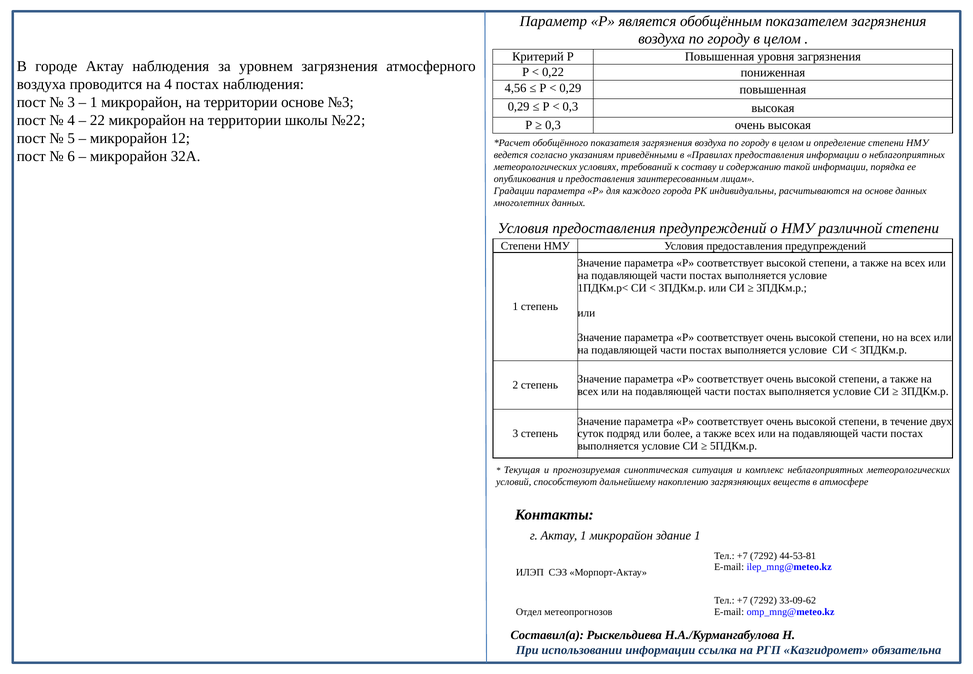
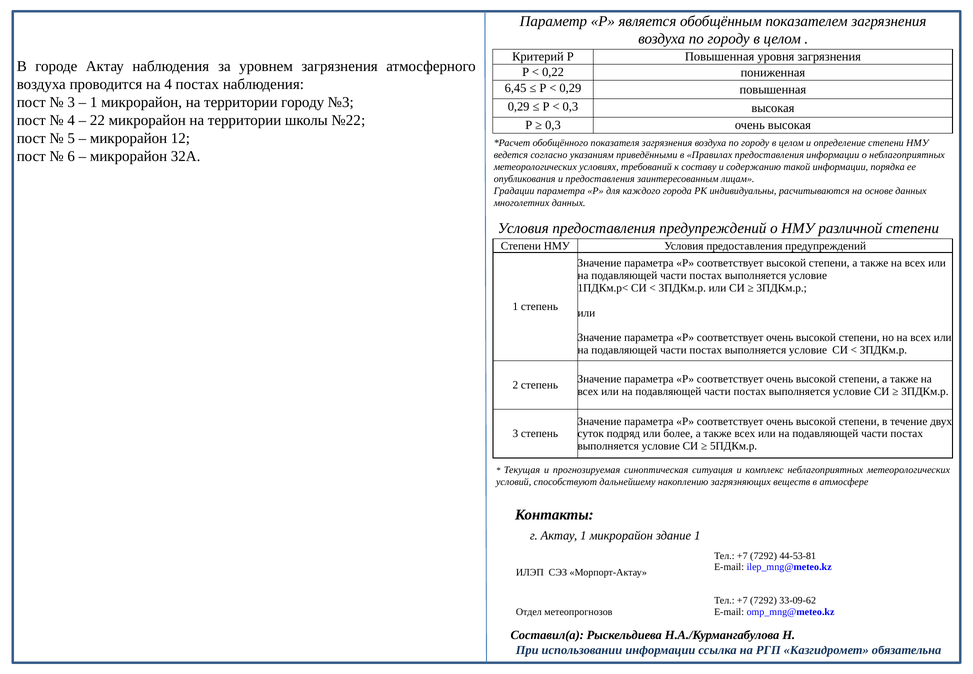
4,56: 4,56 -> 6,45 (516, 88)
территории основе: основе -> городу (303, 102)
